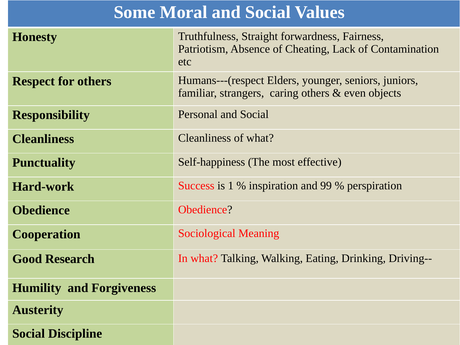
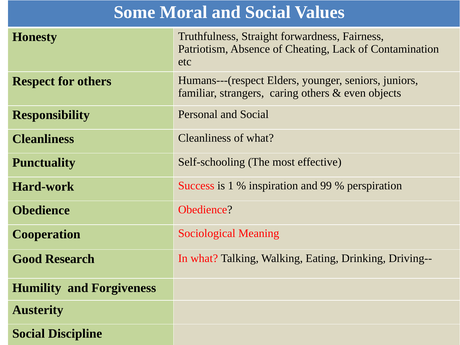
Self-happiness: Self-happiness -> Self-schooling (212, 162)
